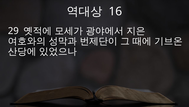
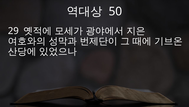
16: 16 -> 50 (115, 11)
